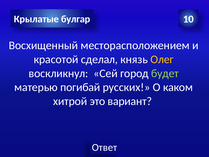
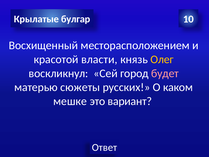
сделал: сделал -> власти (99, 59)
будет colour: light green -> pink (165, 73)
погибай: погибай -> сюжеты (80, 87)
хитрой: хитрой -> мешке (70, 101)
